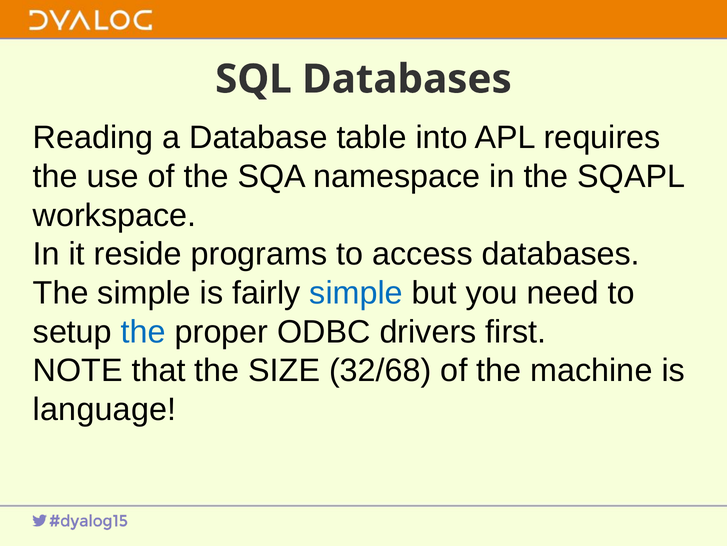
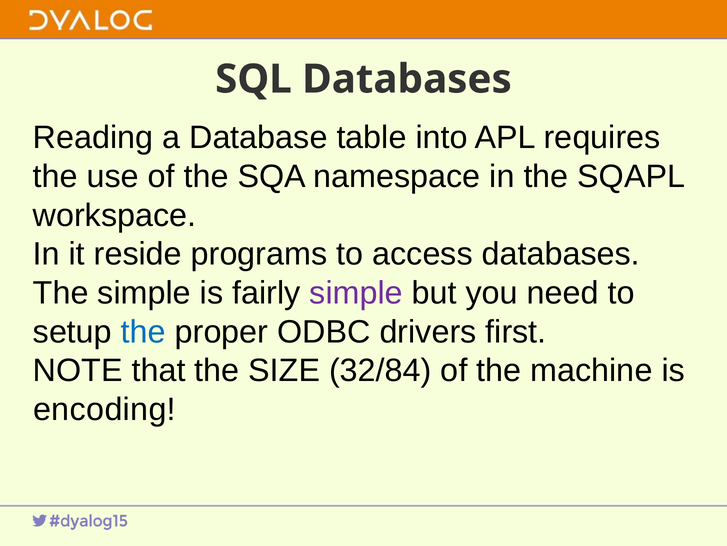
simple colour: blue -> purple (356, 293)
32/68: 32/68 -> 32/84 (380, 370)
language: language -> encoding (105, 409)
